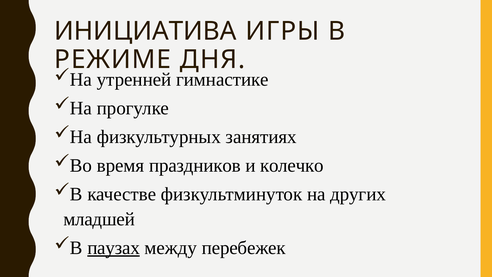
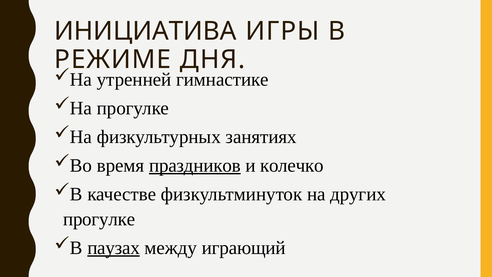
праздников underline: none -> present (195, 165)
младшей: младшей -> прогулке (99, 219)
перебежек: перебежек -> играющий (244, 248)
